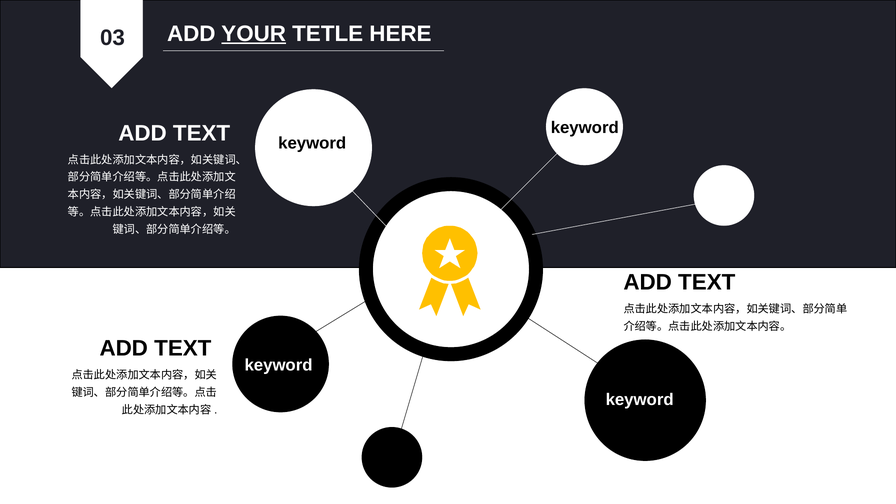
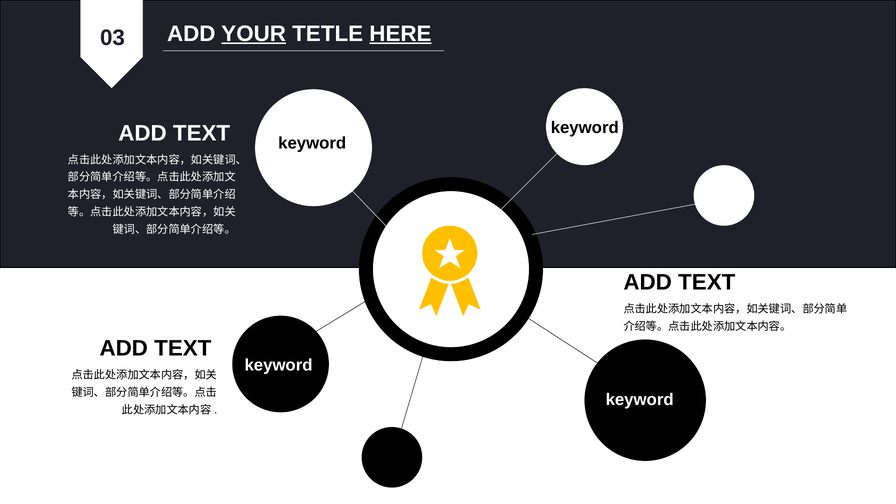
HERE underline: none -> present (400, 34)
